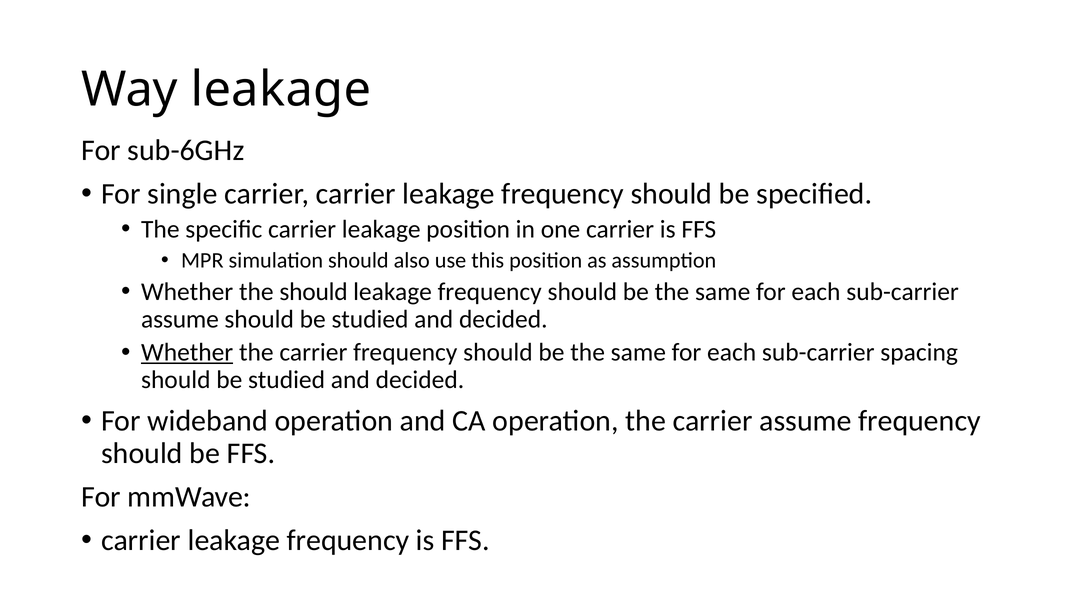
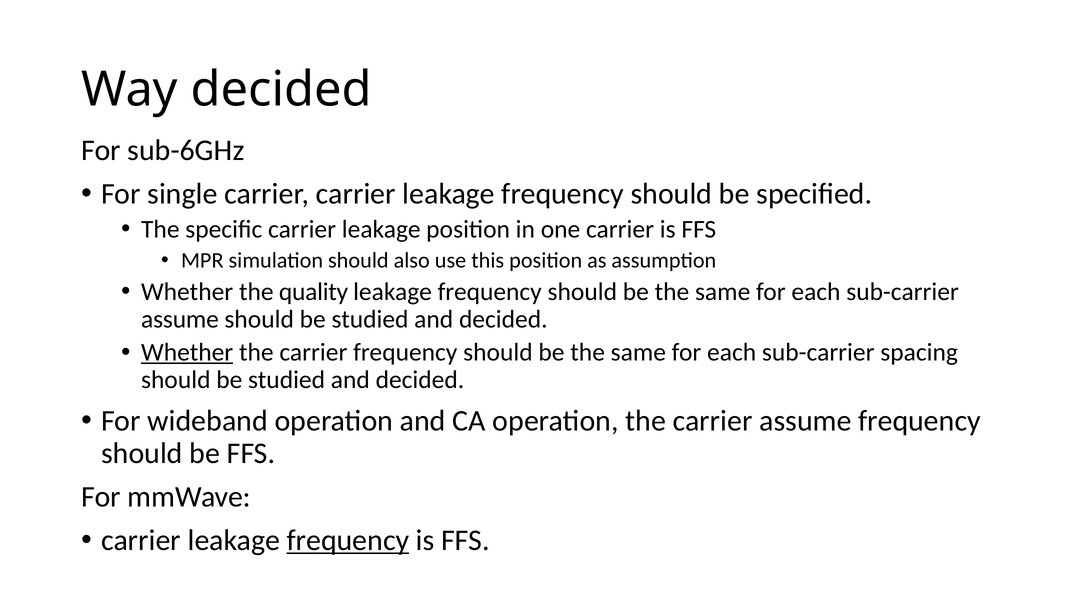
Way leakage: leakage -> decided (281, 89)
the should: should -> quality (314, 292)
frequency underline: none -> present (348, 540)
